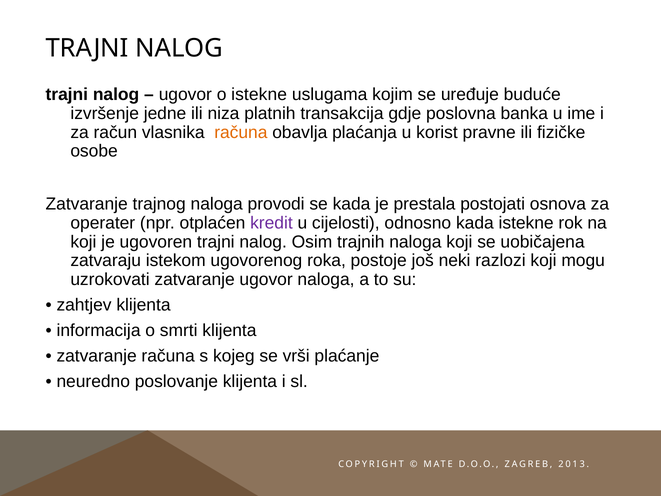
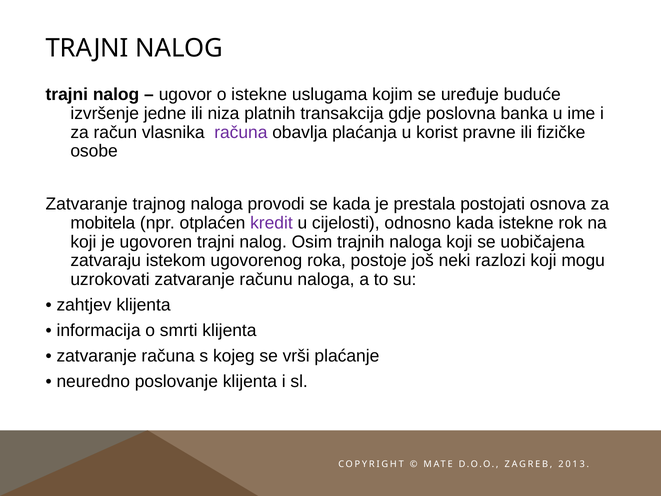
računa colour: orange -> purple (241, 132)
operater: operater -> mobitela (103, 223)
zatvaranje ugovor: ugovor -> računu (266, 279)
